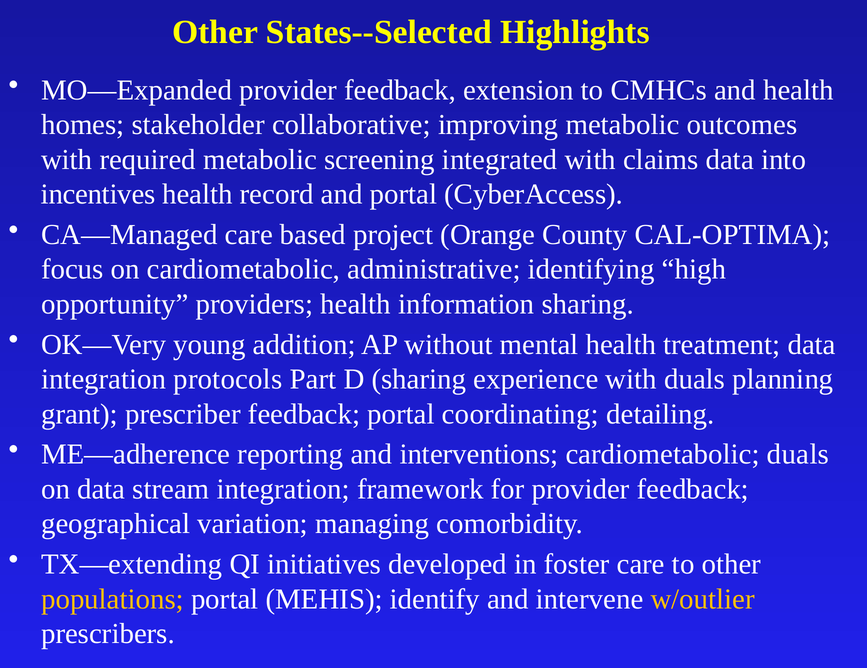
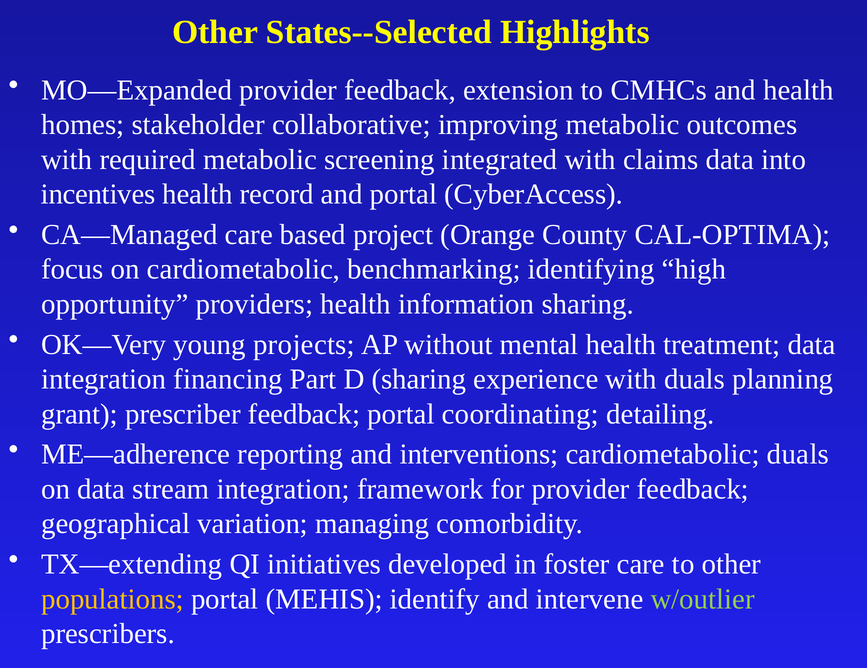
administrative: administrative -> benchmarking (434, 269)
addition: addition -> projects (304, 344)
protocols: protocols -> financing (228, 379)
w/outlier colour: yellow -> light green (703, 599)
